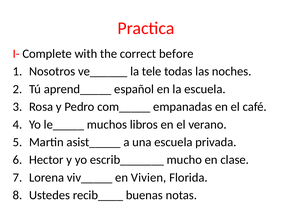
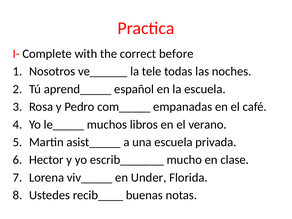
Vivien: Vivien -> Under (149, 178)
